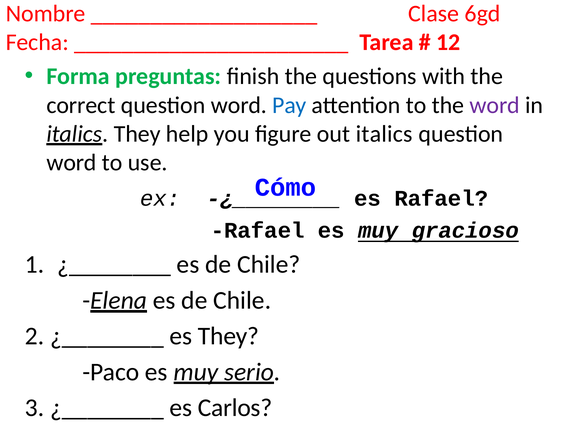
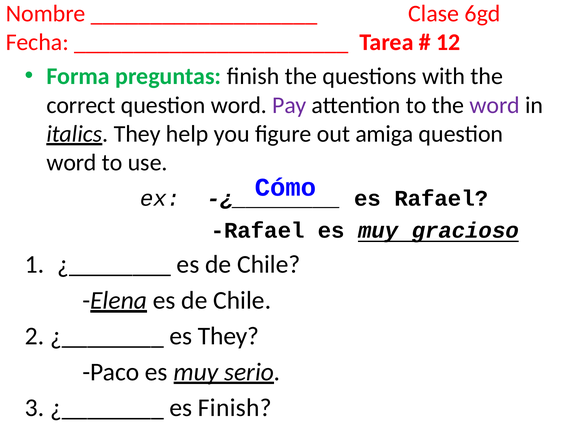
Pay colour: blue -> purple (289, 105)
out italics: italics -> amiga (384, 134)
es Carlos: Carlos -> Finish (235, 408)
